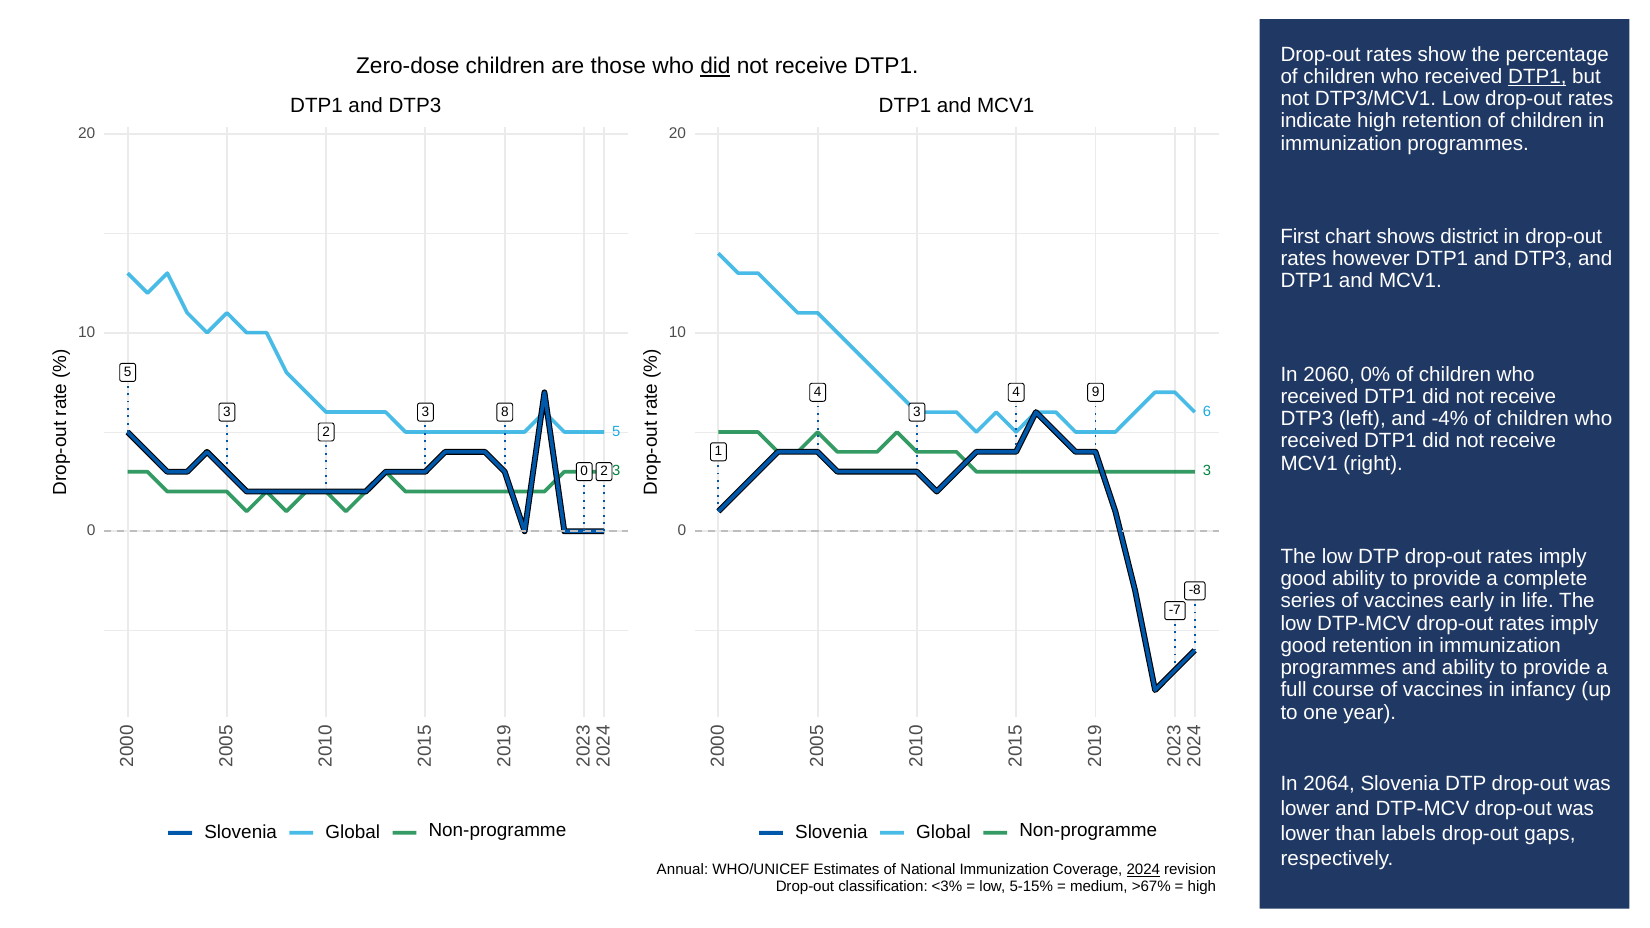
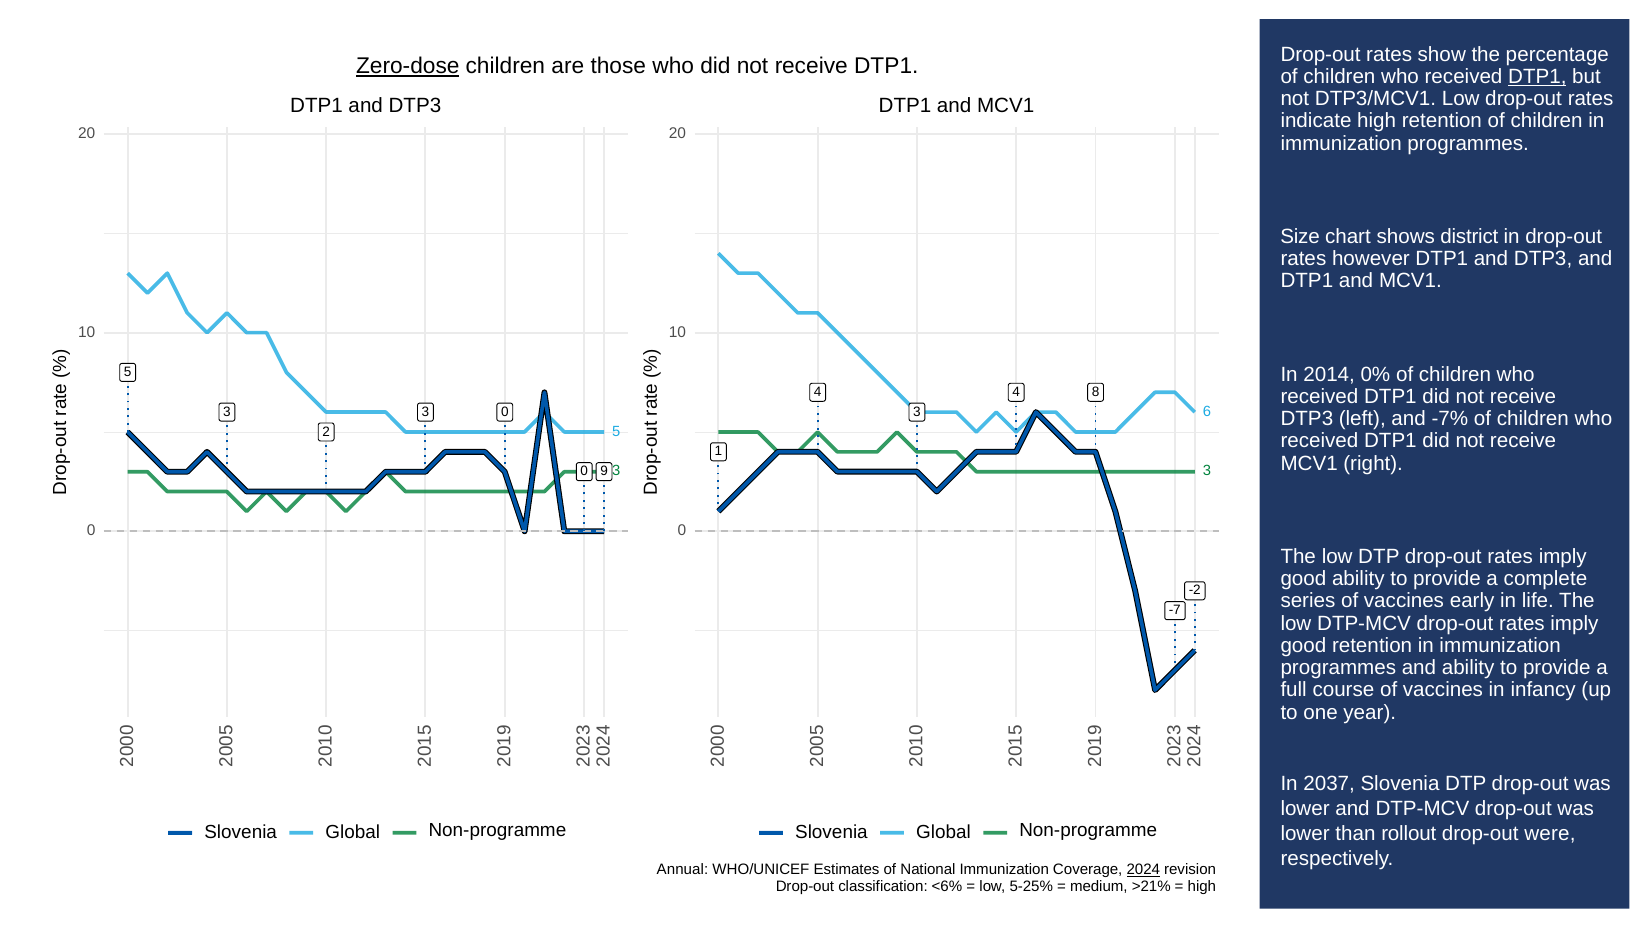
Zero-dose underline: none -> present (408, 66)
did underline: present -> none (715, 66)
First: First -> Size (1300, 237)
2060: 2060 -> 2014 (1329, 374)
4 9: 9 -> 8 (1096, 392)
8: 8 -> 0 (505, 412)
-4%: -4% -> -7% (1450, 419)
2: 2 -> 9 (604, 471)
-8: -8 -> -2 (1195, 590)
2064: 2064 -> 2037 (1329, 784)
labels: labels -> rollout (1409, 834)
gaps: gaps -> were (1550, 834)
<3%: <3% -> <6% (947, 886)
5-15%: 5-15% -> 5-25% (1031, 886)
>67%: >67% -> >21% (1151, 886)
